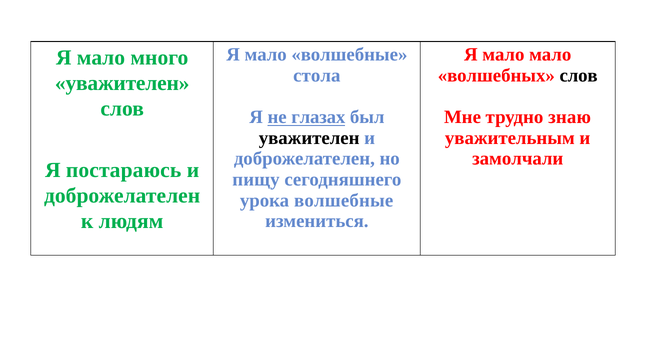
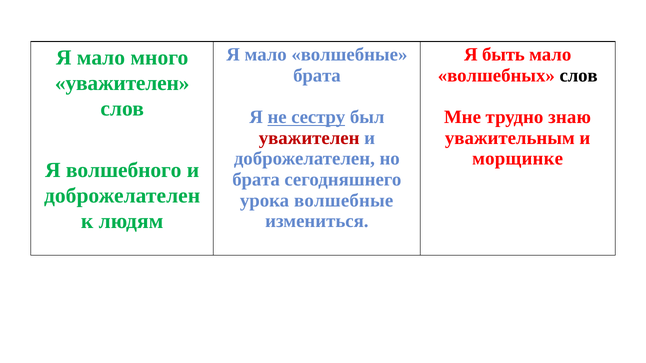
мало: мало -> быть (503, 55)
стола: стола -> брата (317, 75)
глазах: глазах -> сестру (318, 117)
уважителен colour: black -> red (309, 138)
замолчали: замолчали -> морщинке (518, 159)
постараюсь: постараюсь -> волшебного (124, 170)
пищу: пищу -> брата (256, 180)
